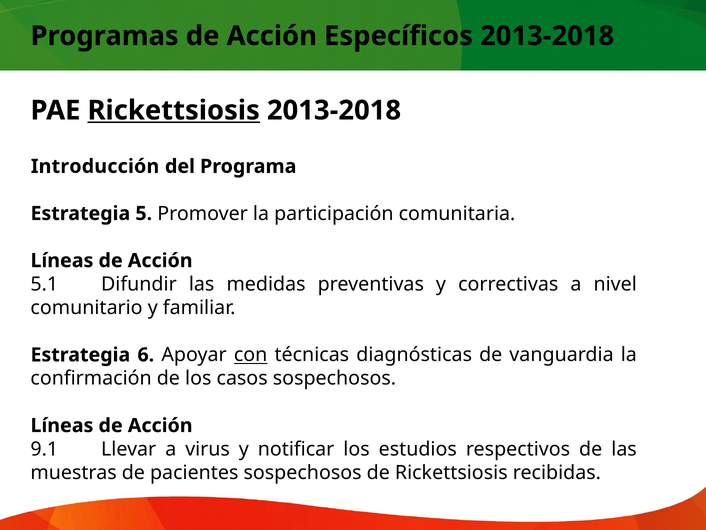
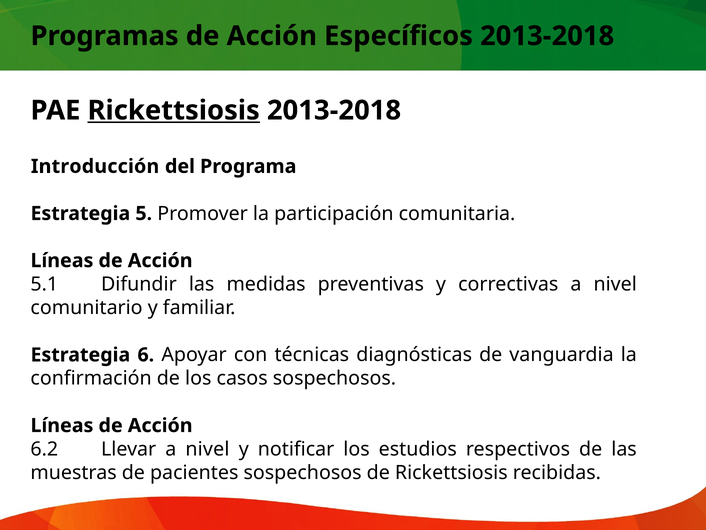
con underline: present -> none (251, 355)
9.1: 9.1 -> 6.2 (44, 449)
Llevar a virus: virus -> nivel (207, 449)
